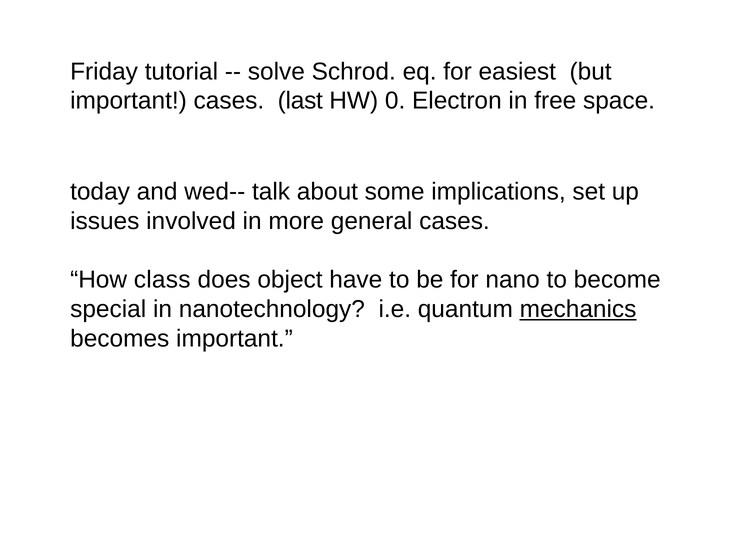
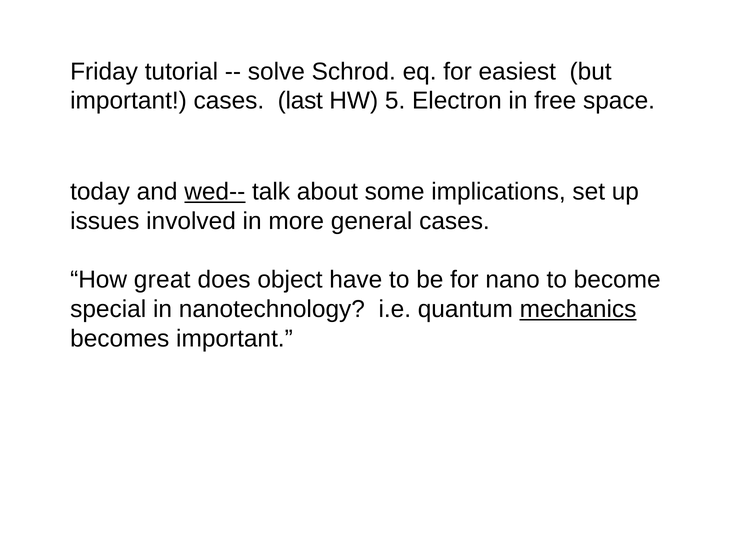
0: 0 -> 5 (395, 101)
wed-- underline: none -> present (215, 192)
class: class -> great (162, 280)
